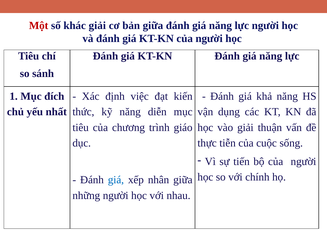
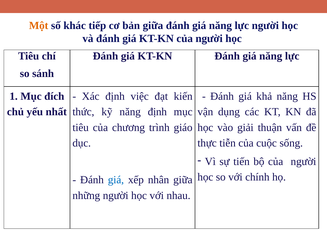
Một colour: red -> orange (39, 25)
khác giải: giải -> tiếp (97, 25)
năng diễn: diễn -> định (157, 112)
